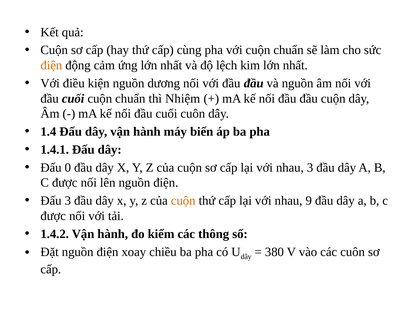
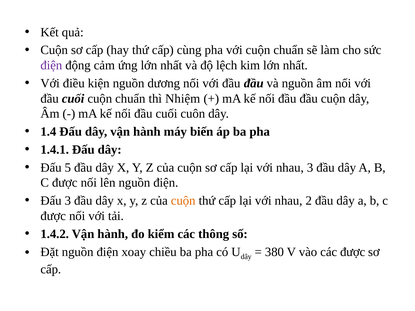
điện colour: orange -> purple (51, 65)
0: 0 -> 5 (68, 168)
9: 9 -> 2 (309, 201)
các cuôn: cuôn -> được (353, 252)
